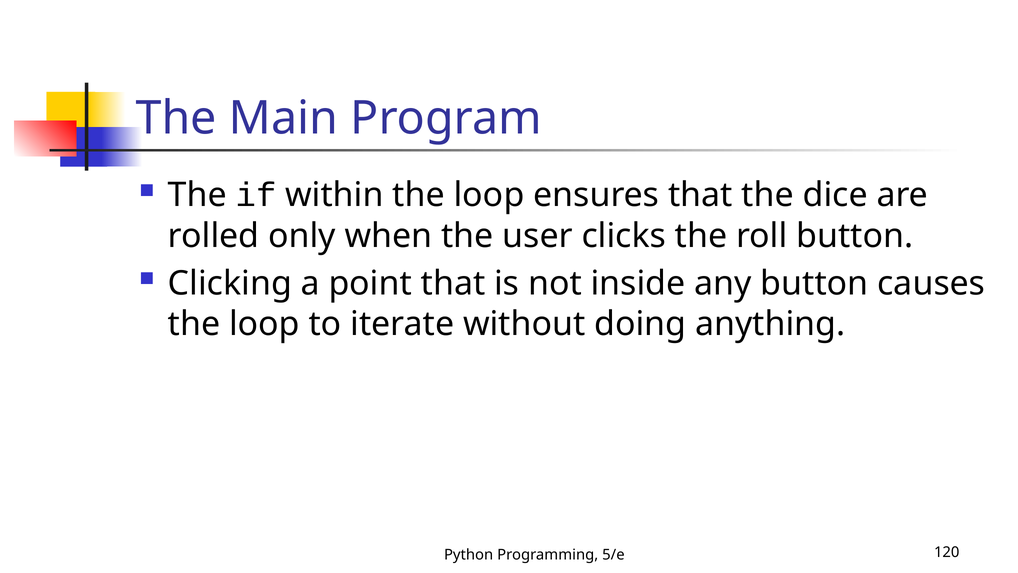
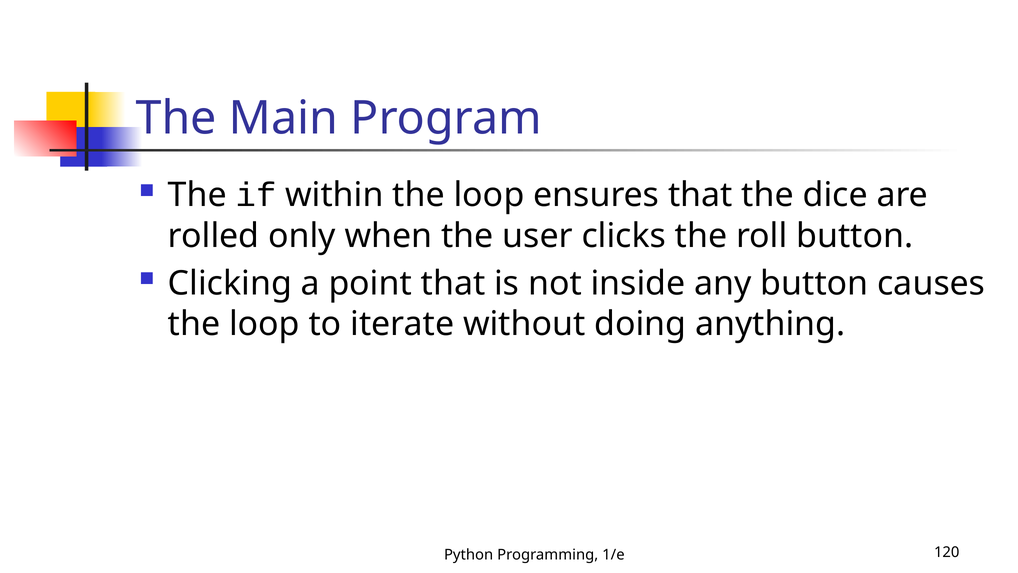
5/e: 5/e -> 1/e (613, 555)
